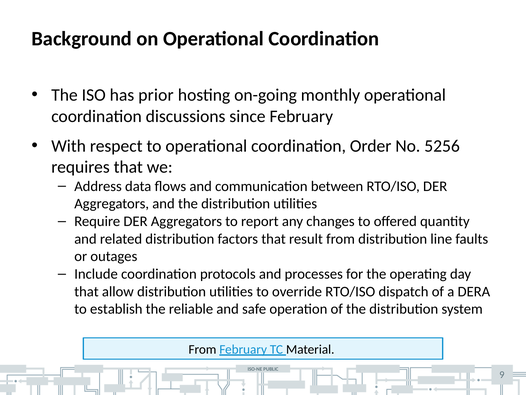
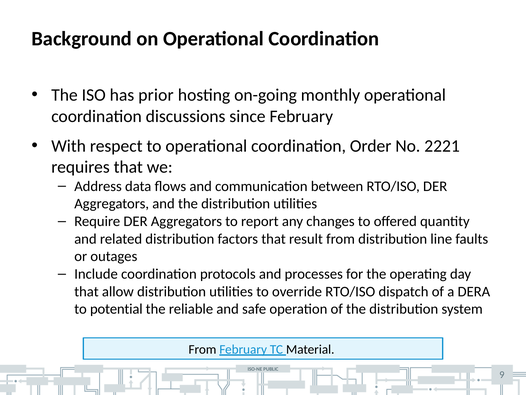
5256: 5256 -> 2221 (442, 146)
establish: establish -> potential (116, 309)
